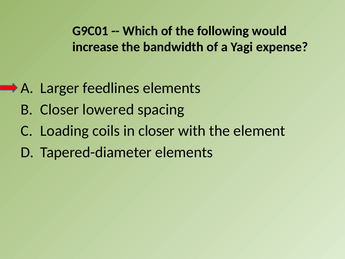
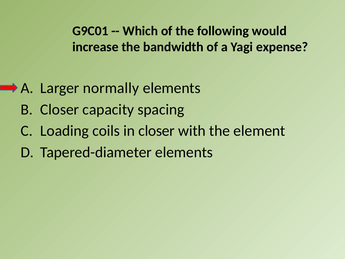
feedlines: feedlines -> normally (111, 88)
lowered: lowered -> capacity (108, 109)
